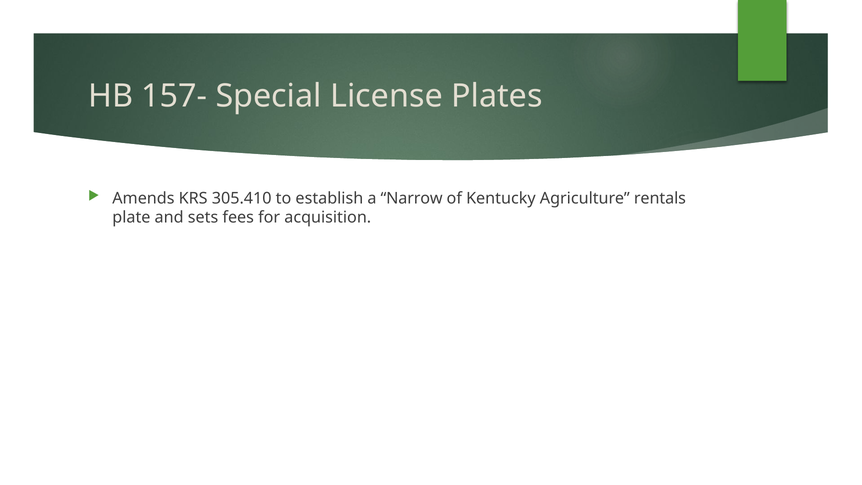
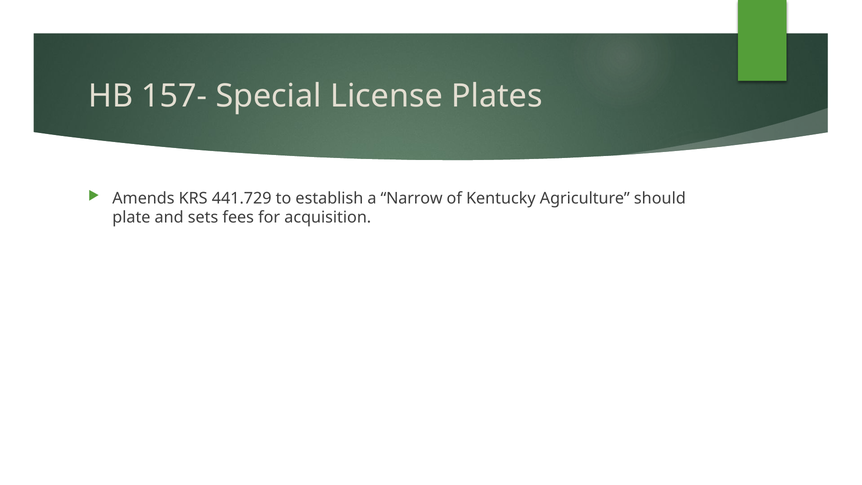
305.410: 305.410 -> 441.729 (242, 198)
rentals: rentals -> should (660, 198)
